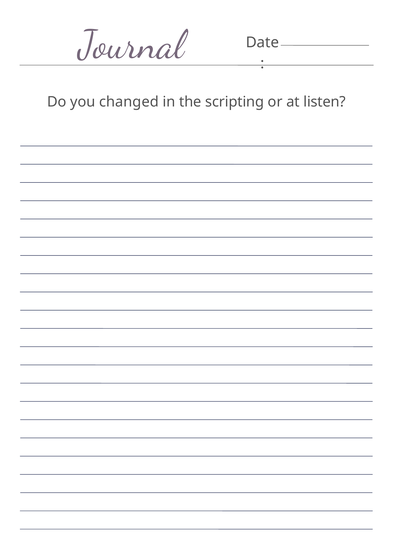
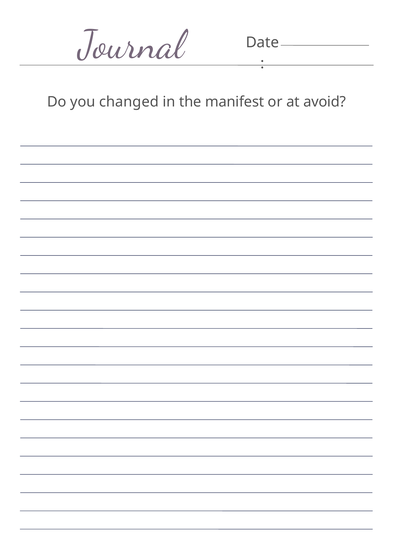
scripting: scripting -> manifest (235, 102)
listen: listen -> avoid (325, 102)
